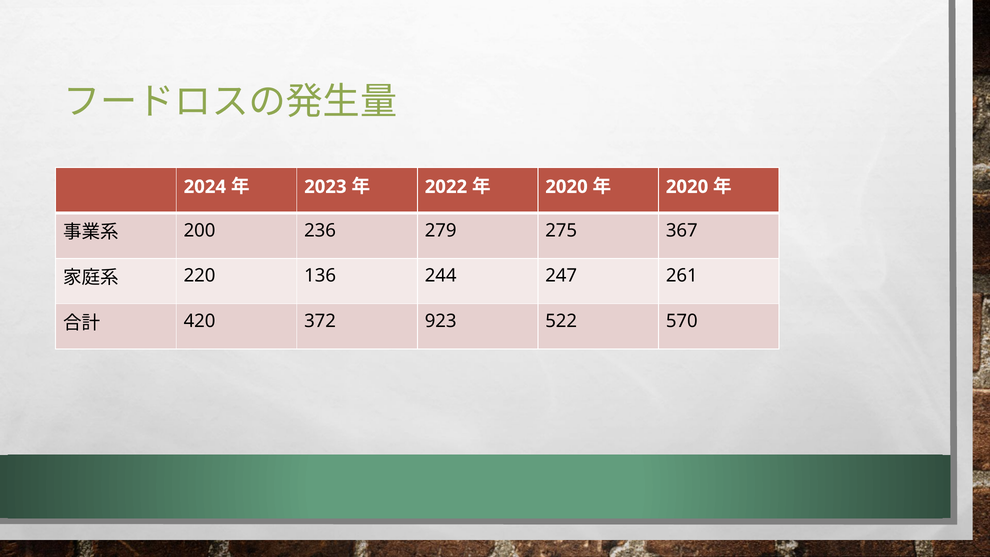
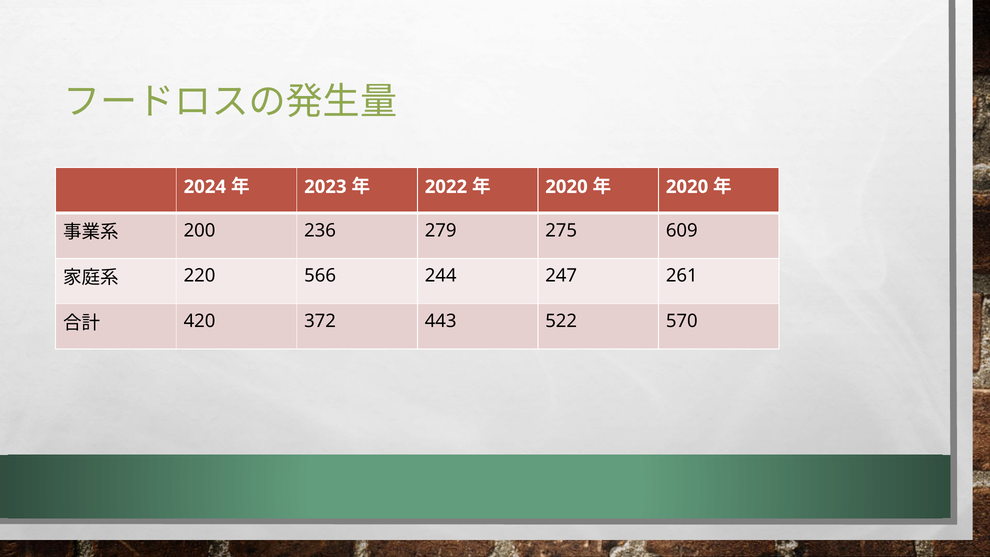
367: 367 -> 609 (682, 230)
136: 136 -> 566 (320, 276)
923: 923 -> 443 (441, 321)
